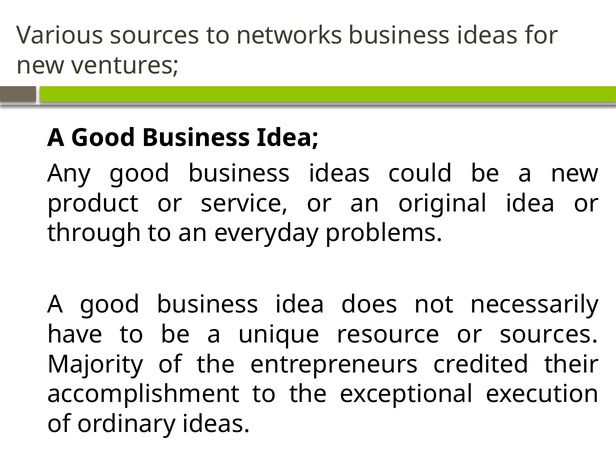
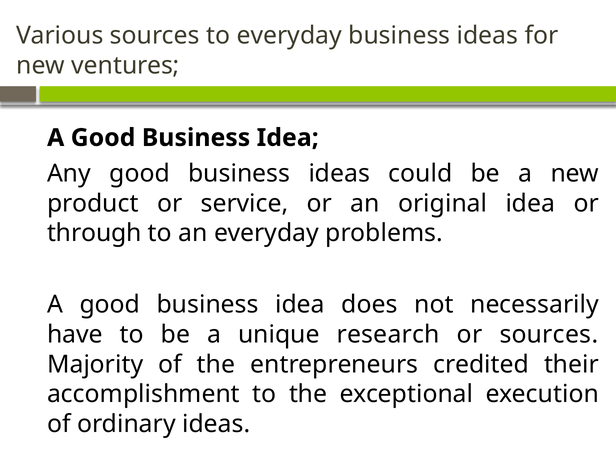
to networks: networks -> everyday (289, 36)
resource: resource -> research (388, 335)
